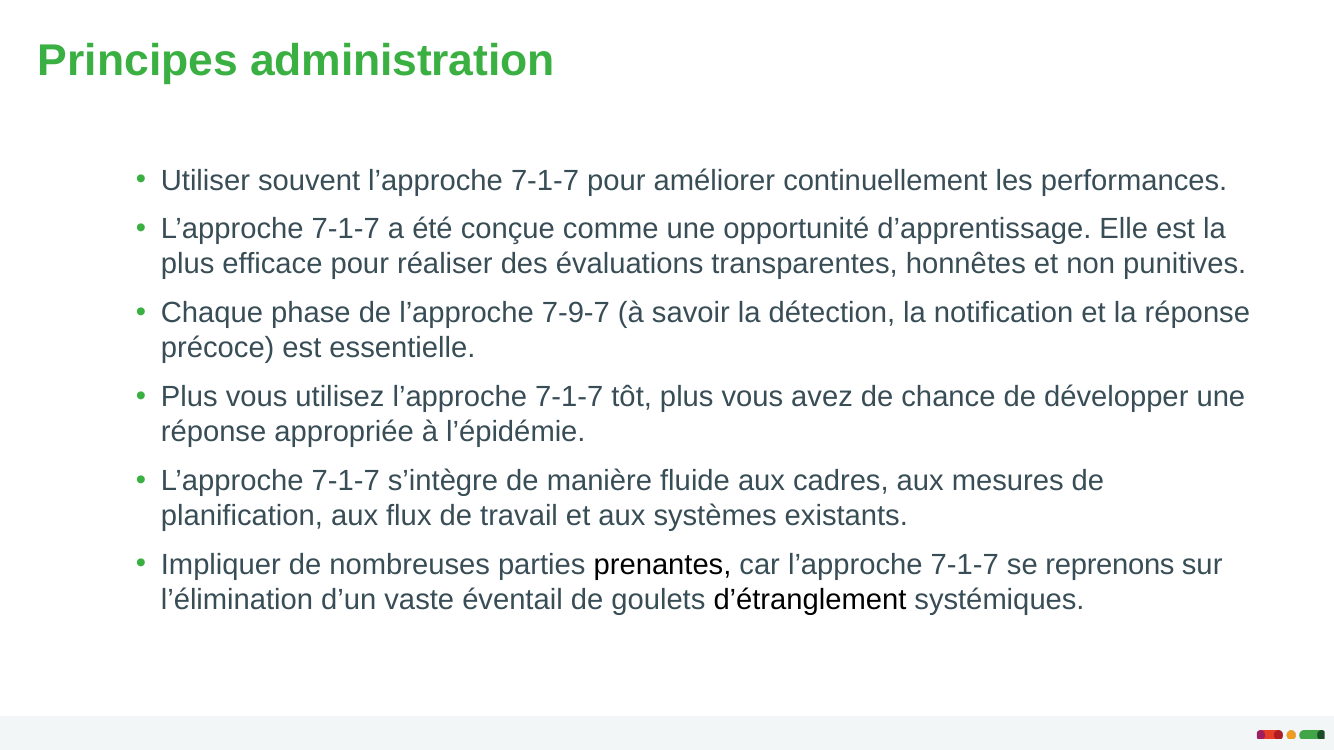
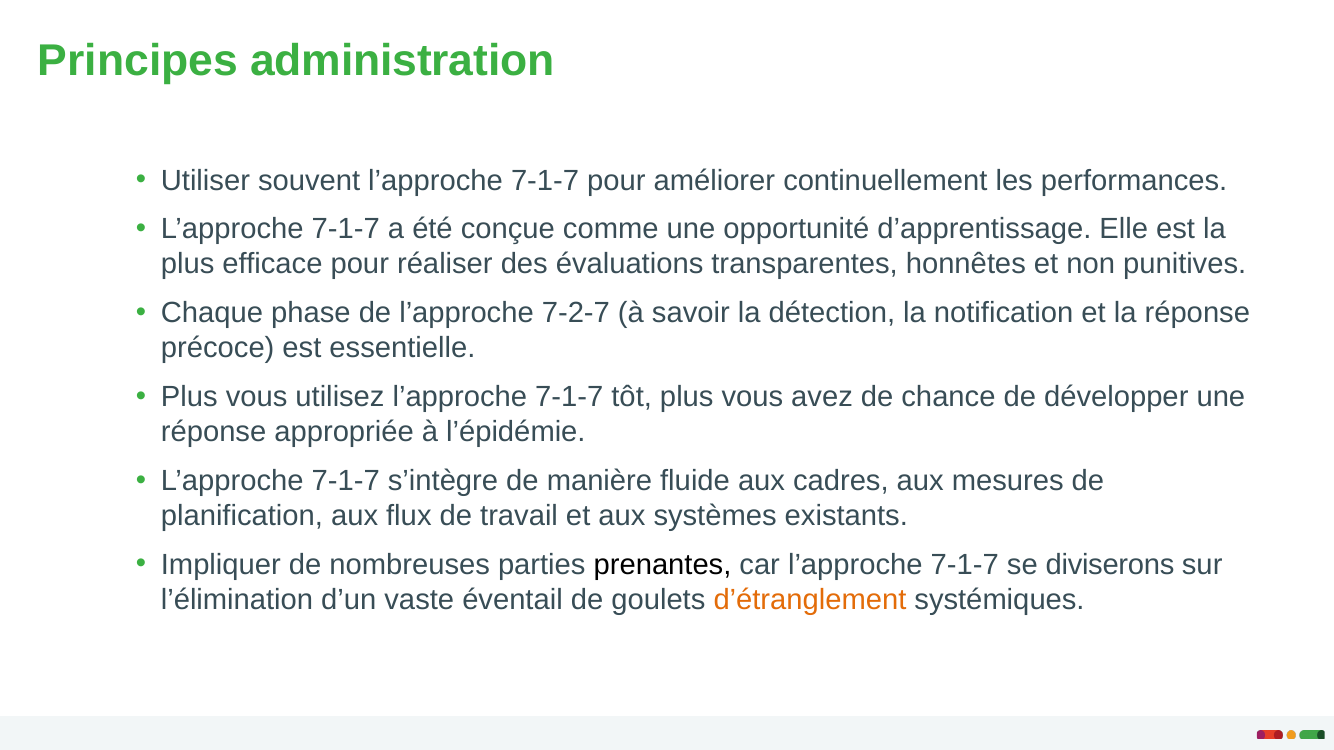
7-9-7: 7-9-7 -> 7-2-7 (576, 313)
reprenons: reprenons -> diviserons (1110, 565)
d’étranglement colour: black -> orange (810, 600)
